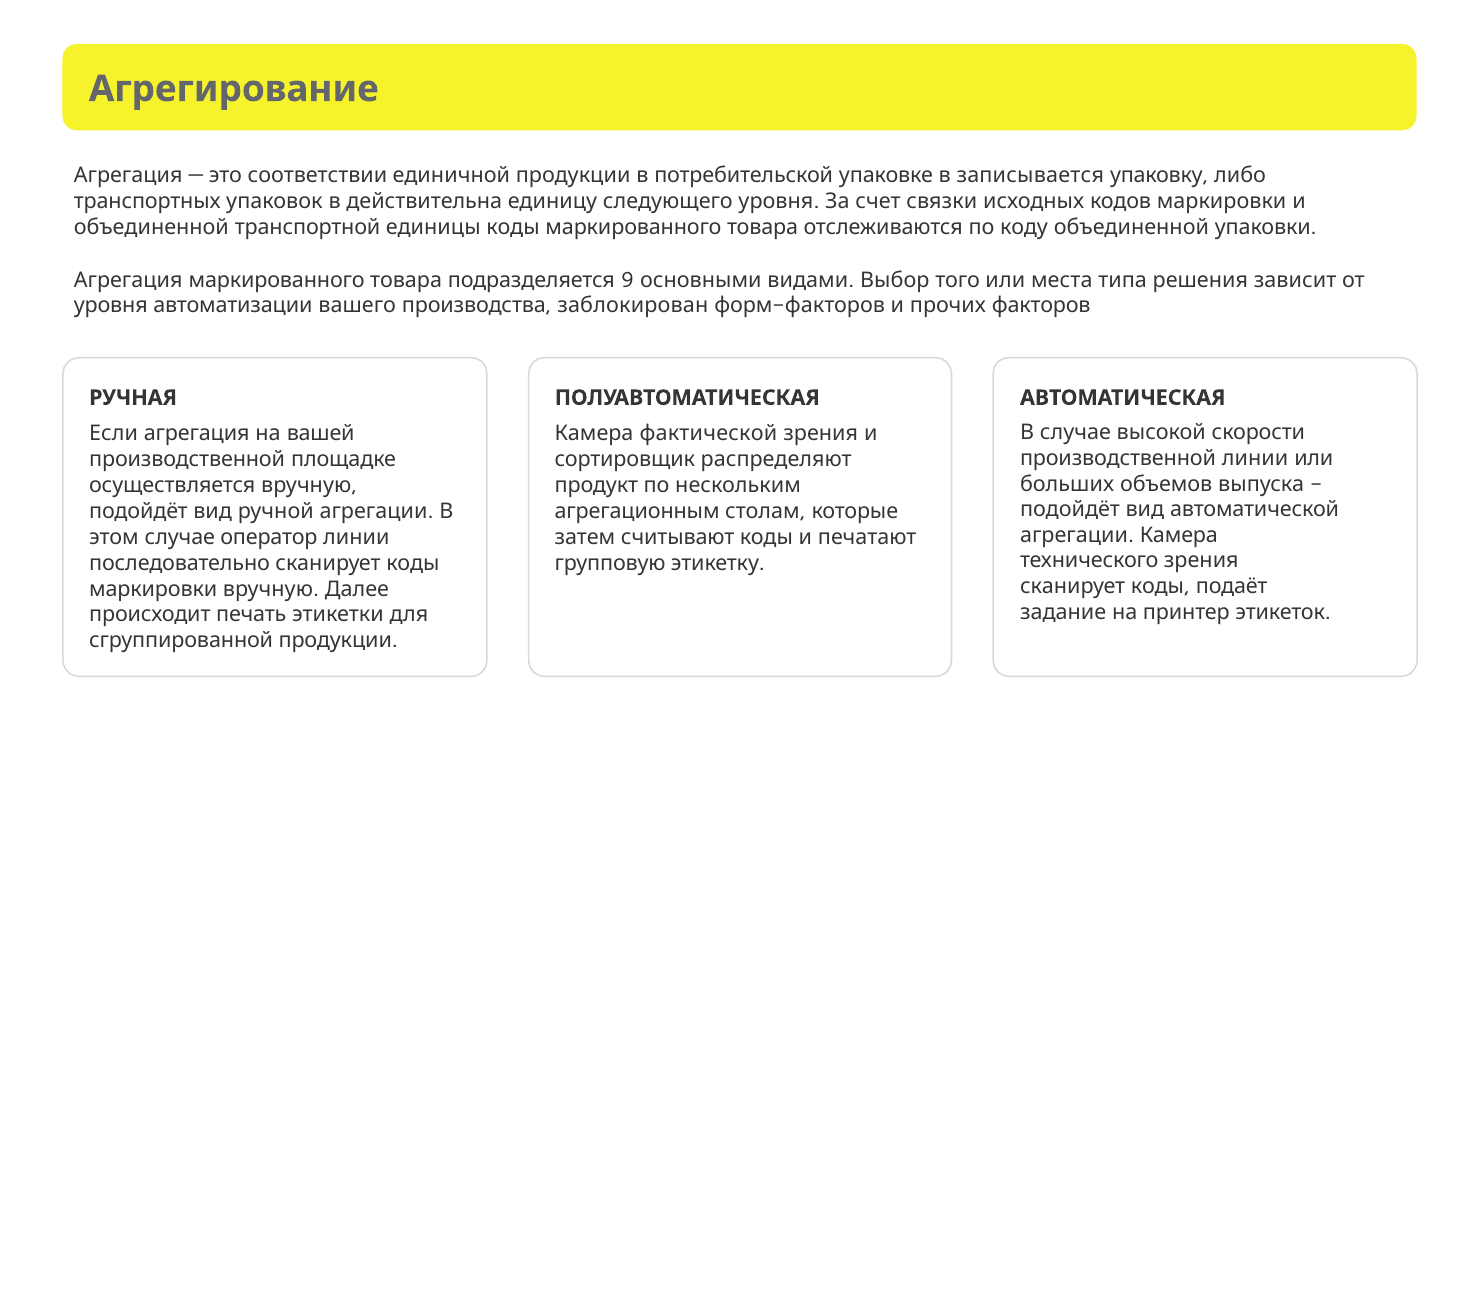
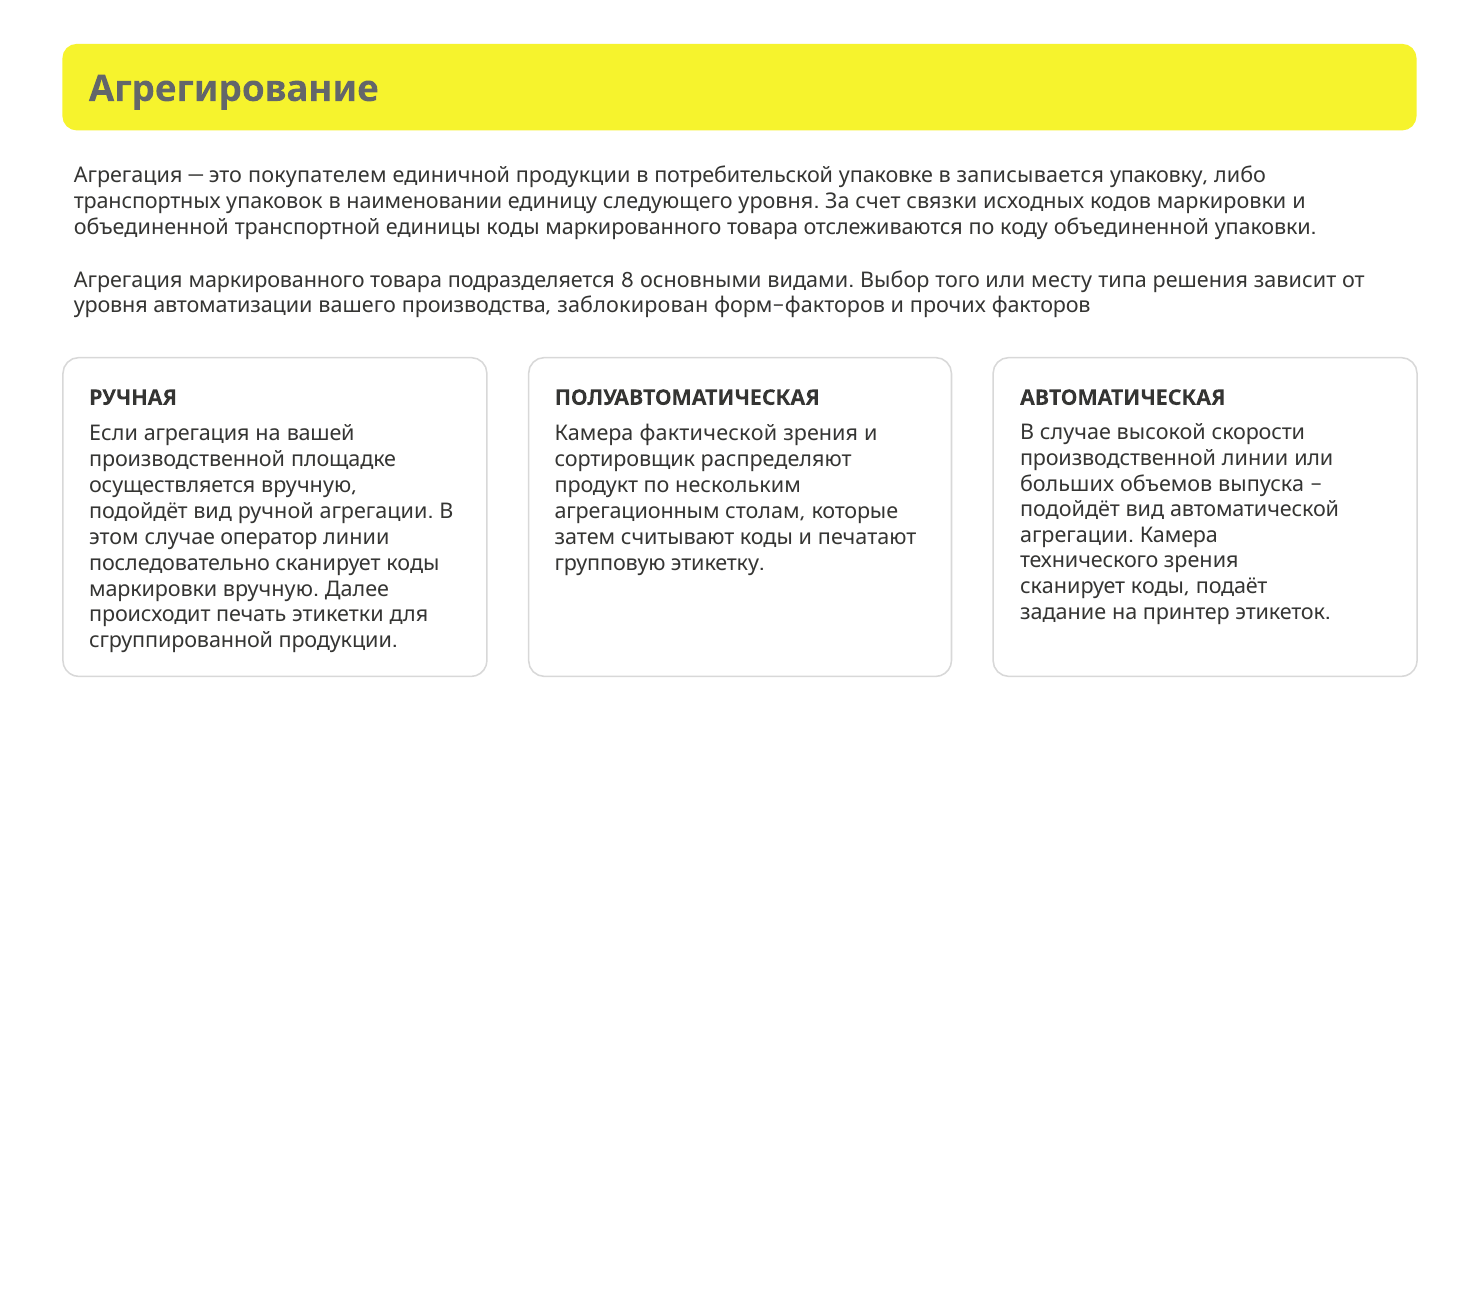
соответствии: соответствии -> покупателем (317, 176)
действительна: действительна -> наименовании (424, 202)
9: 9 -> 8 (628, 280)
места: места -> месту (1062, 280)
